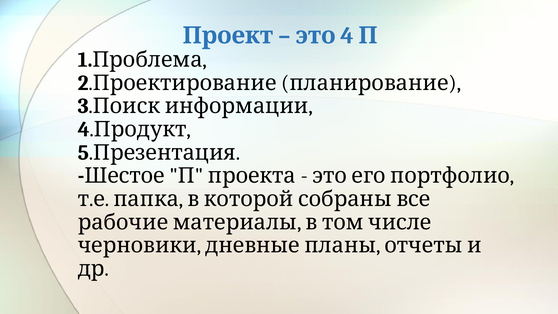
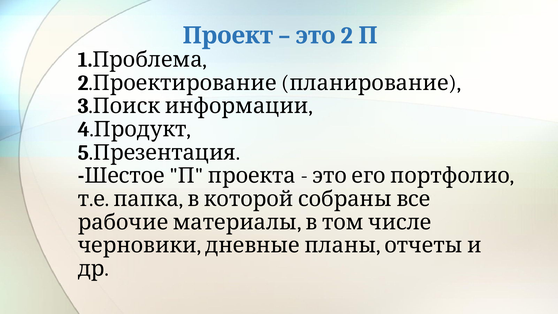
4: 4 -> 2 (347, 36)
